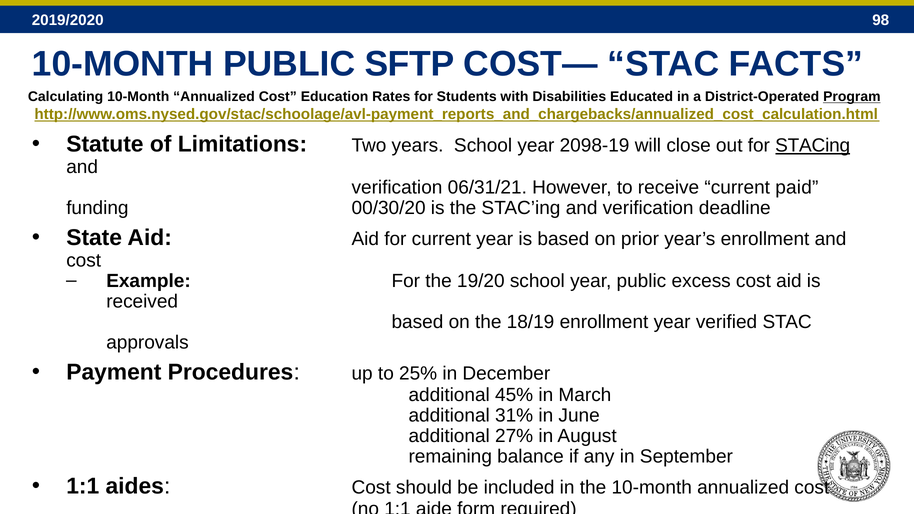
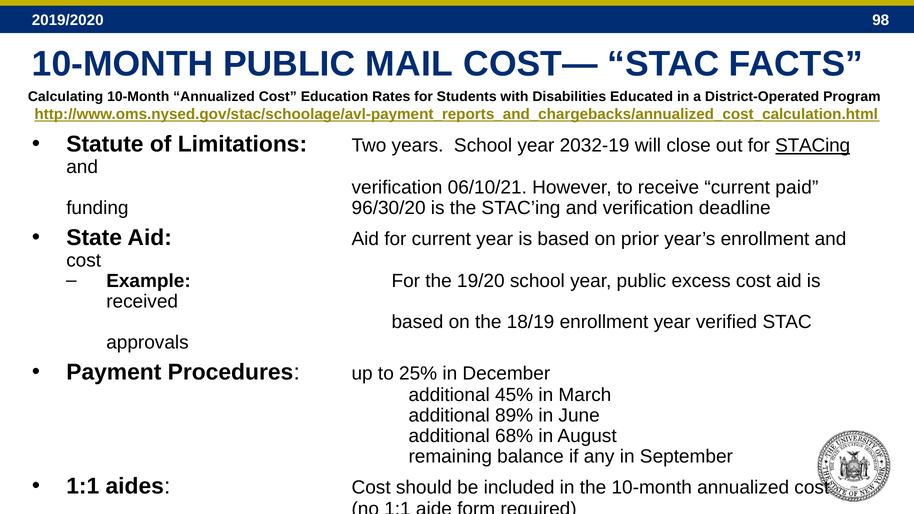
SFTP: SFTP -> MAIL (409, 64)
Program underline: present -> none (852, 97)
2098-19: 2098-19 -> 2032-19 (595, 146)
06/31/21: 06/31/21 -> 06/10/21 (487, 188)
00/30/20: 00/30/20 -> 96/30/20 (389, 208)
31%: 31% -> 89% (514, 416)
27%: 27% -> 68% (514, 436)
